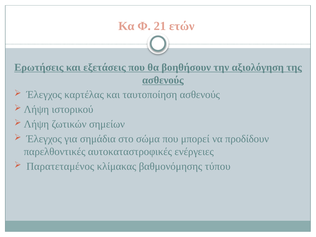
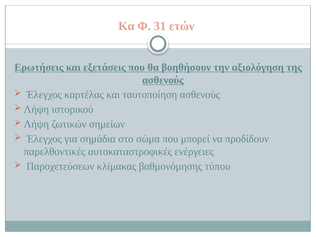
21: 21 -> 31 (160, 26)
Παρατεταμένος: Παρατεταμένος -> Παροχετεύσεων (60, 166)
